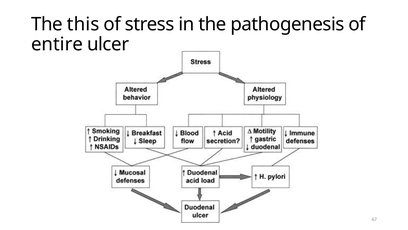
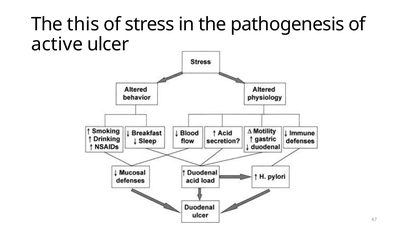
entire: entire -> active (57, 44)
